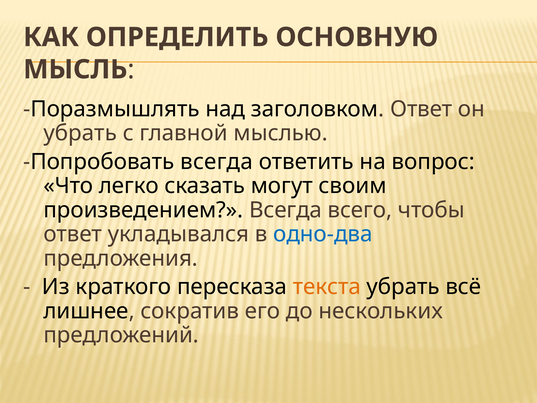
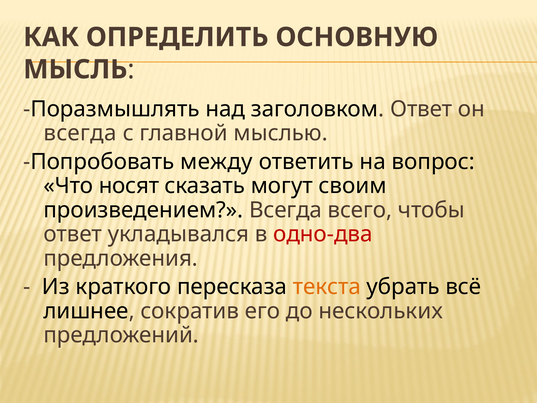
убрать: убрать -> всегда (80, 133)
Попробовать всегда: всегда -> между (216, 162)
легко: легко -> носят (129, 186)
одно-два colour: blue -> red (323, 234)
